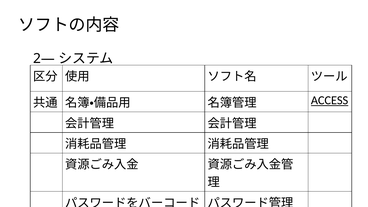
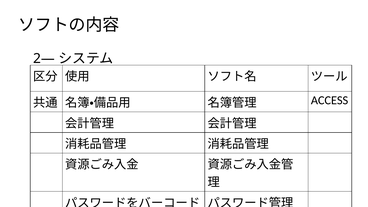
ACCESS underline: present -> none (330, 100)
